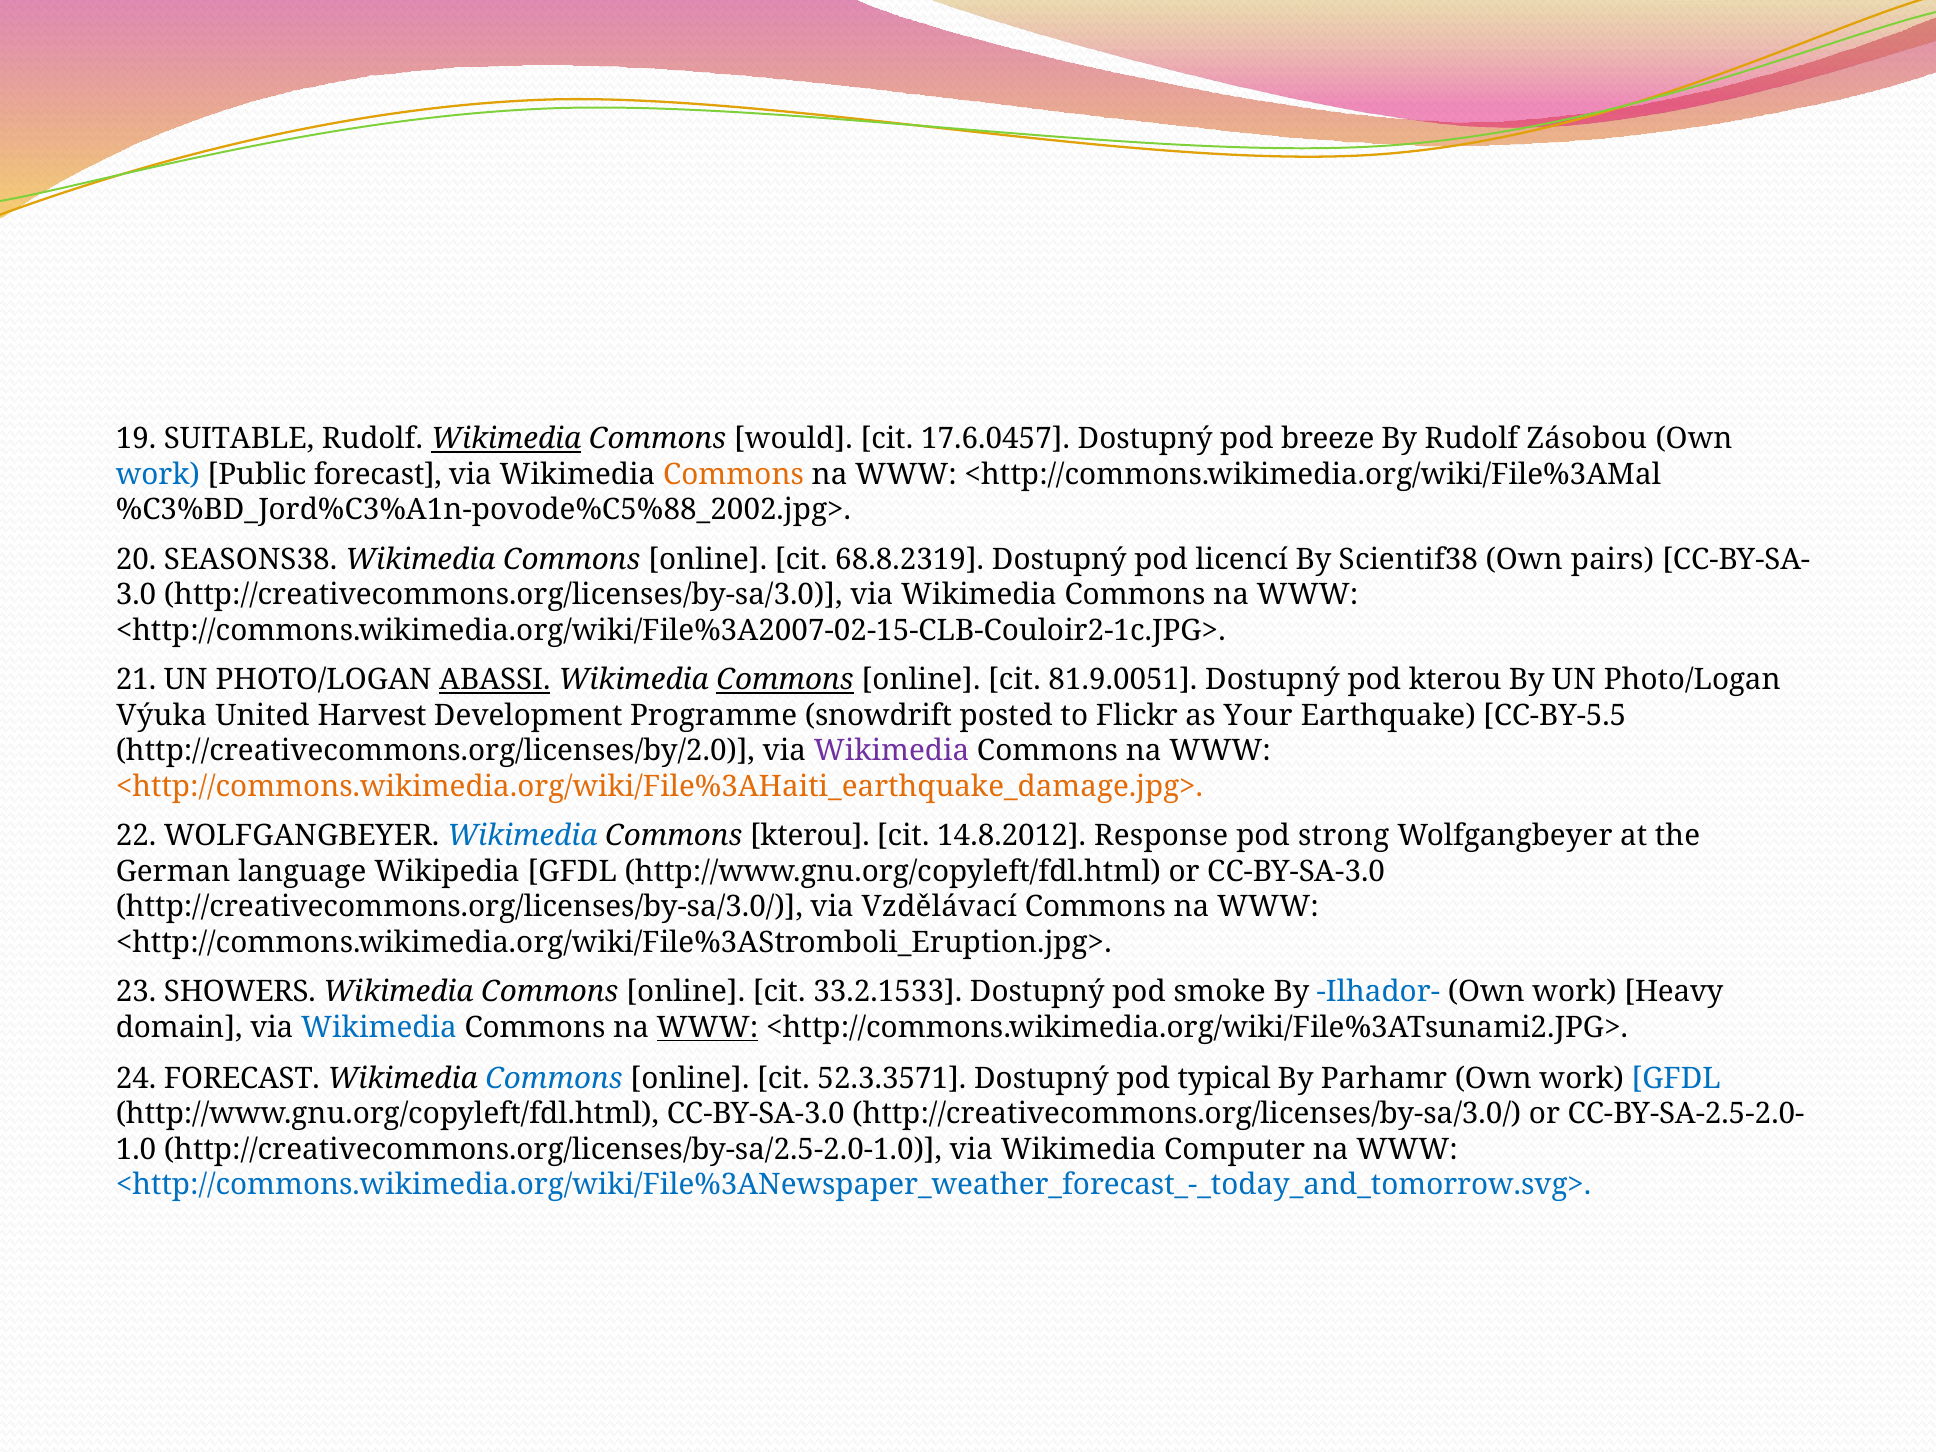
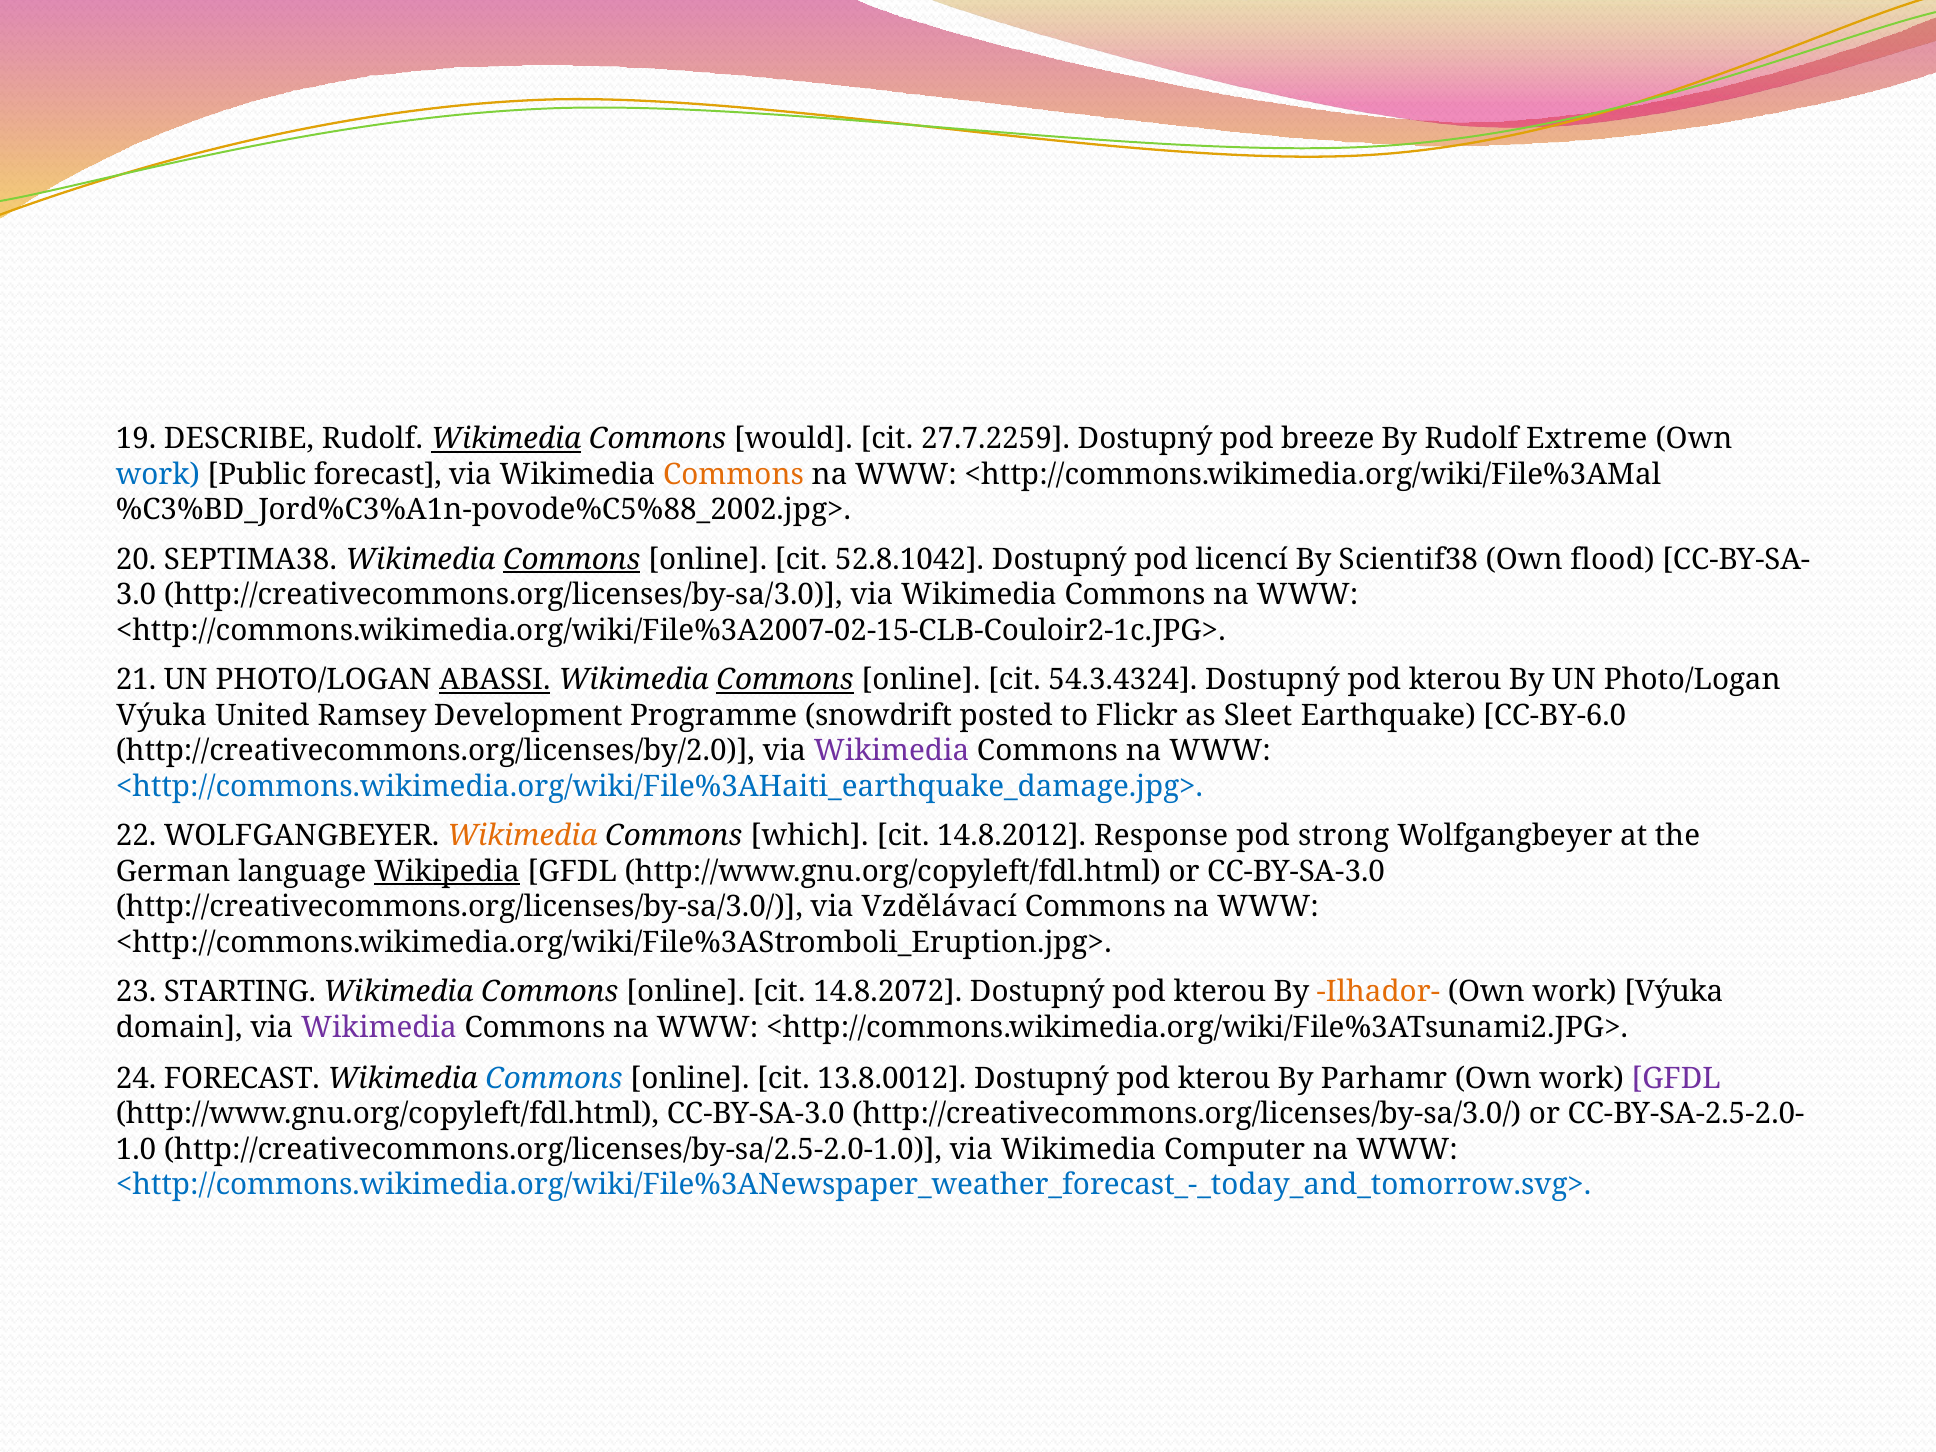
SUITABLE: SUITABLE -> DESCRIBE (239, 439)
17.6.0457: 17.6.0457 -> 27.7.2259 (995, 439)
Zásobou: Zásobou -> Extreme (1587, 439)
SEASONS38: SEASONS38 -> SEPTIMA38 (250, 560)
Commons underline: none -> present (572, 560)
68.8.2319: 68.8.2319 -> 52.8.1042 (910, 560)
pairs: pairs -> flood (1612, 560)
81.9.0051: 81.9.0051 -> 54.3.4324 (1123, 680)
Harvest: Harvest -> Ramsey (372, 716)
Your: Your -> Sleet (1258, 716)
CC-BY-5.5: CC-BY-5.5 -> CC-BY-6.0 (1555, 716)
<http://commons.wikimedia.org/wiki/File%3AHaiti_earthquake_damage.jpg> colour: orange -> blue (659, 787)
Wikimedia colour: blue -> orange (522, 836)
Commons kterou: kterou -> which (810, 836)
Wikipedia underline: none -> present (447, 872)
SHOWERS: SHOWERS -> STARTING (240, 992)
33.2.1533: 33.2.1533 -> 14.8.2072 (888, 992)
smoke: smoke -> kterou (1220, 992)
Ilhador- colour: blue -> orange (1378, 992)
work Heavy: Heavy -> Výuka (1674, 992)
Wikimedia colour: blue -> purple (379, 1028)
WWW underline: present -> none (707, 1028)
52.3.3571: 52.3.3571 -> 13.8.0012 (892, 1078)
typical: typical -> kterou (1224, 1078)
GFDL colour: blue -> purple (1676, 1078)
